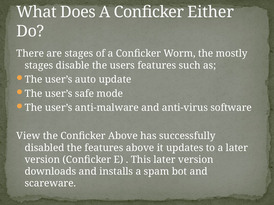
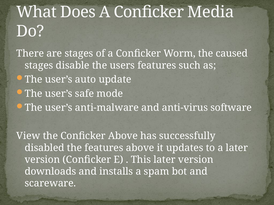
Either: Either -> Media (211, 12)
mostly: mostly -> caused (232, 54)
